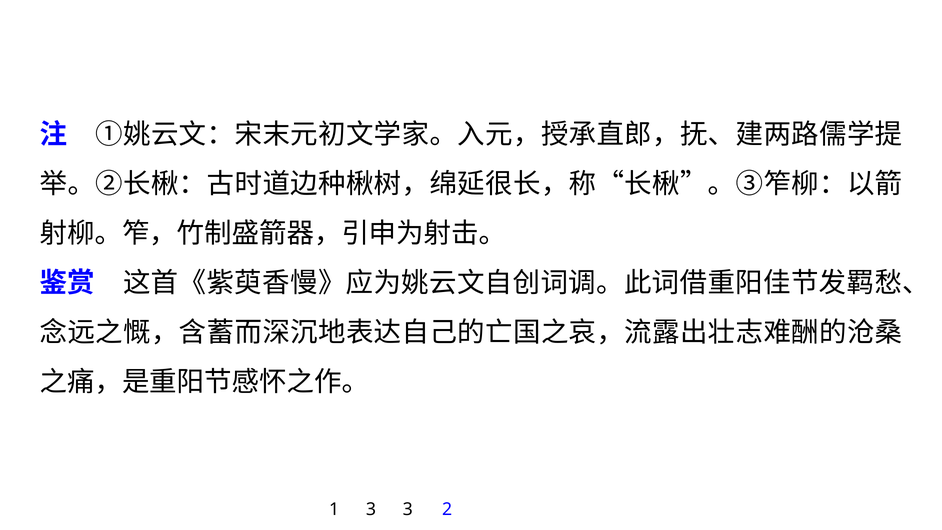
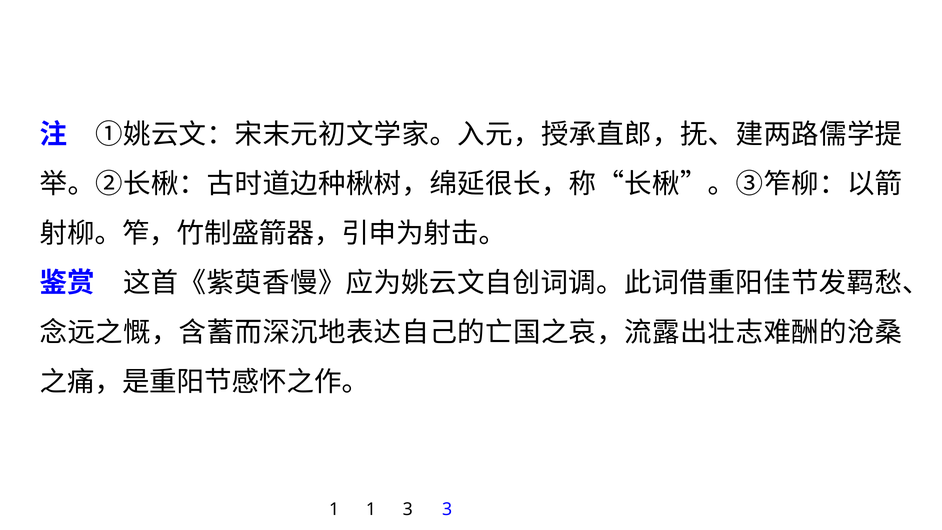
1 3: 3 -> 1 (371, 509)
3 2: 2 -> 3 (447, 509)
